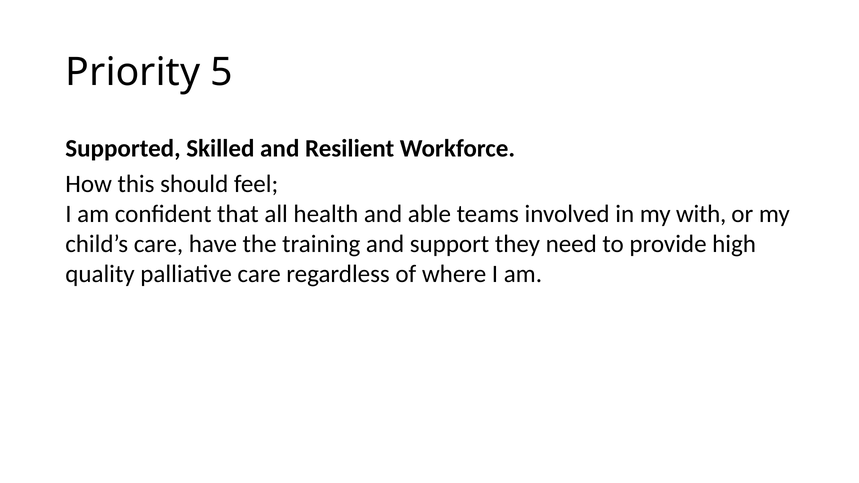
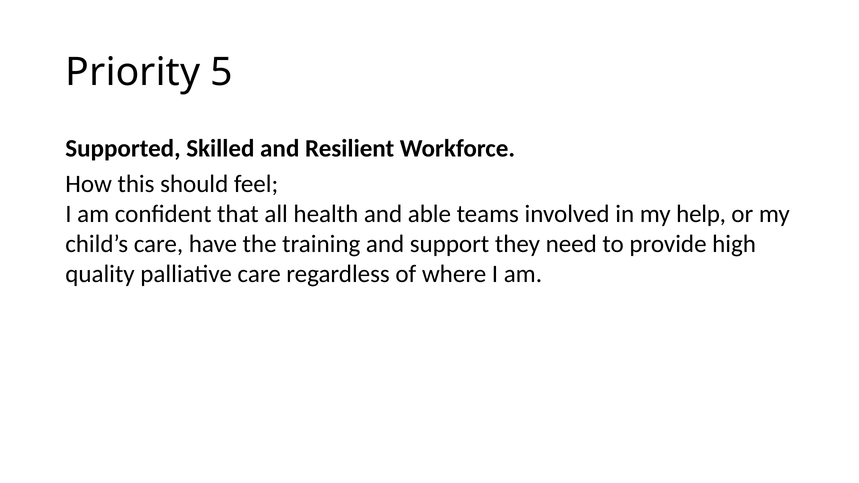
with: with -> help (701, 214)
